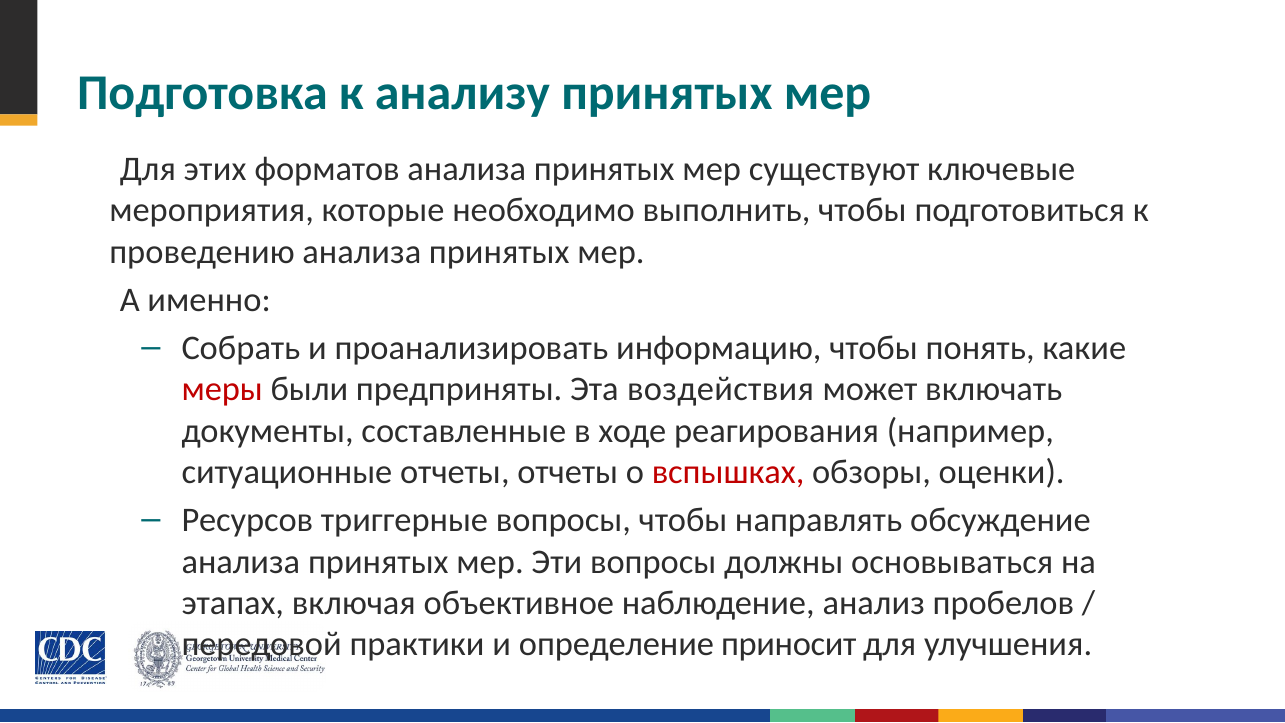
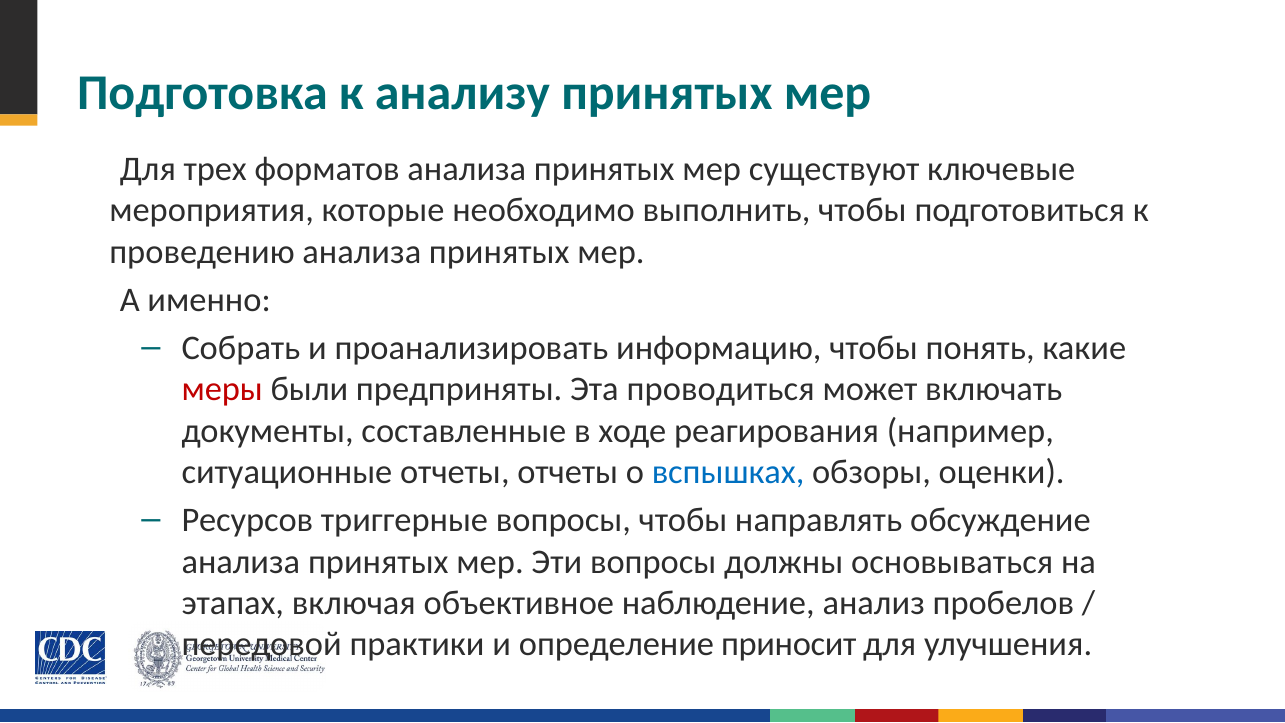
этих: этих -> трех (215, 169)
воздействия: воздействия -> проводиться (721, 389)
вспышках colour: red -> blue (728, 472)
